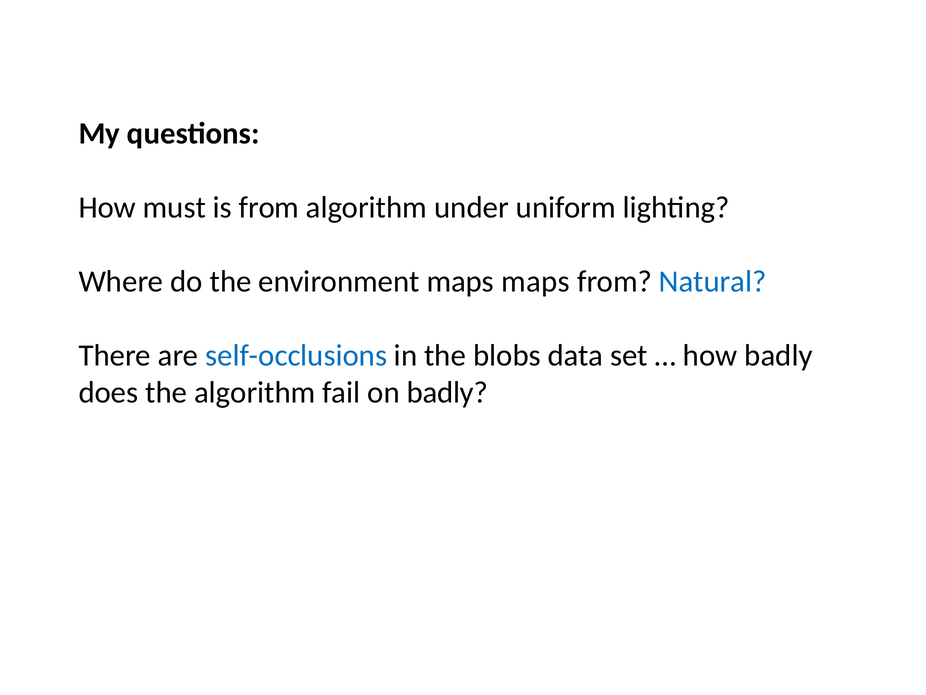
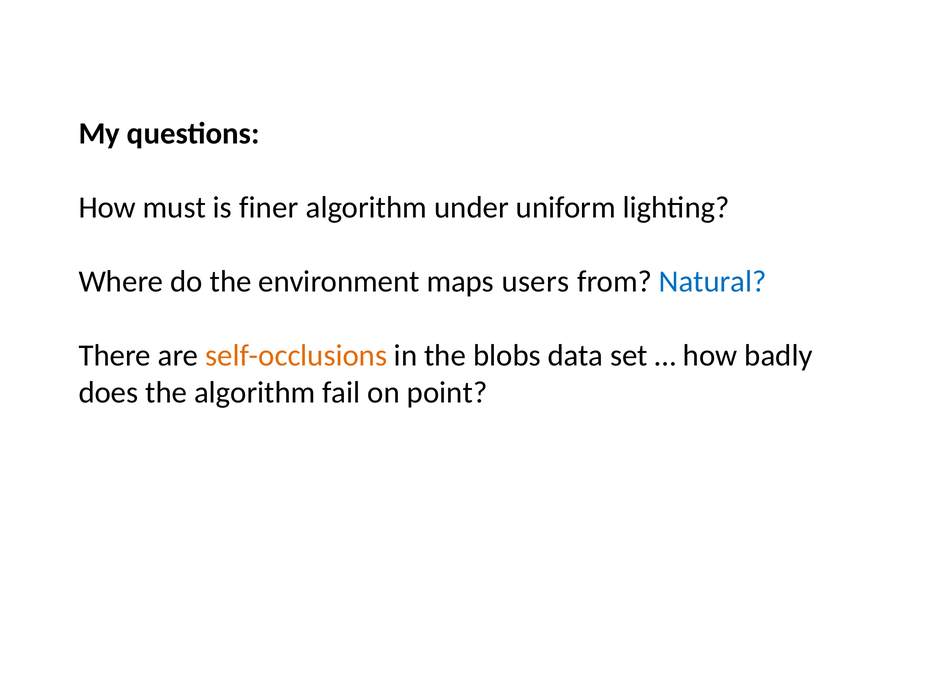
is from: from -> finer (269, 207)
maps maps: maps -> users (535, 281)
self-occlusions colour: blue -> orange (296, 355)
on badly: badly -> point (447, 393)
